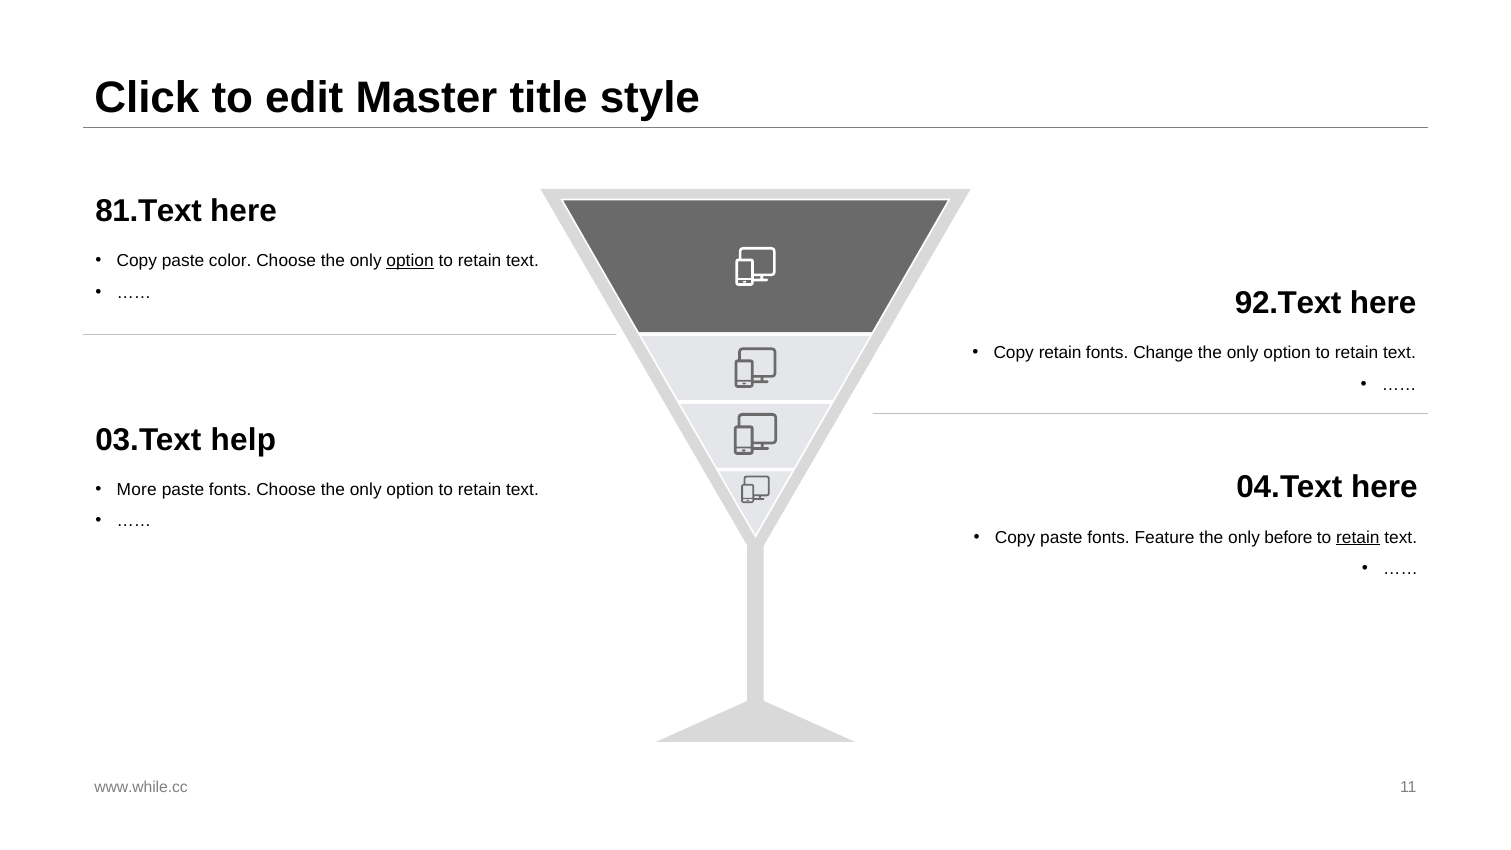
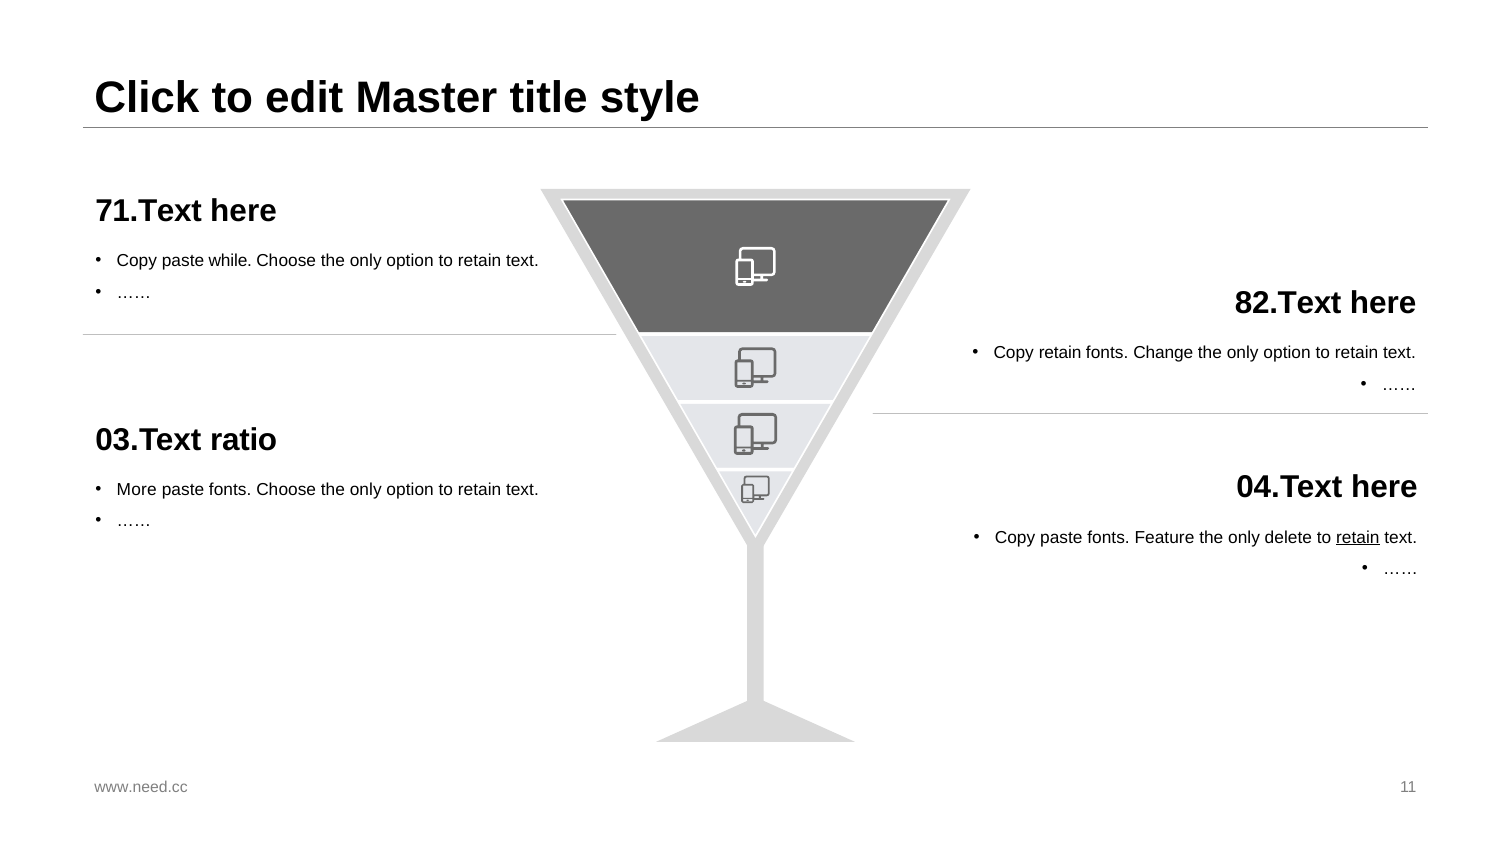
81.Text: 81.Text -> 71.Text (149, 211)
color: color -> while (230, 261)
option underline: present -> none (410, 261)
92.Text: 92.Text -> 82.Text (1288, 303)
help: help -> ratio (244, 440)
before: before -> delete (1288, 537)
www.while.cc: www.while.cc -> www.need.cc (141, 787)
